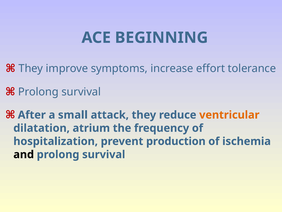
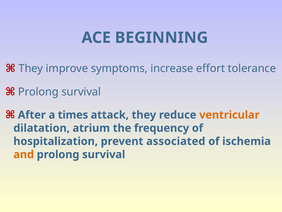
small: small -> times (73, 115)
production: production -> associated (176, 141)
and colour: black -> orange (24, 154)
